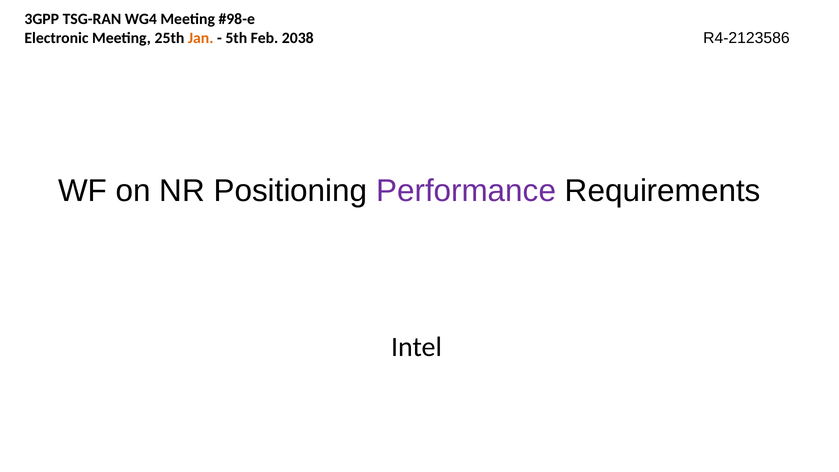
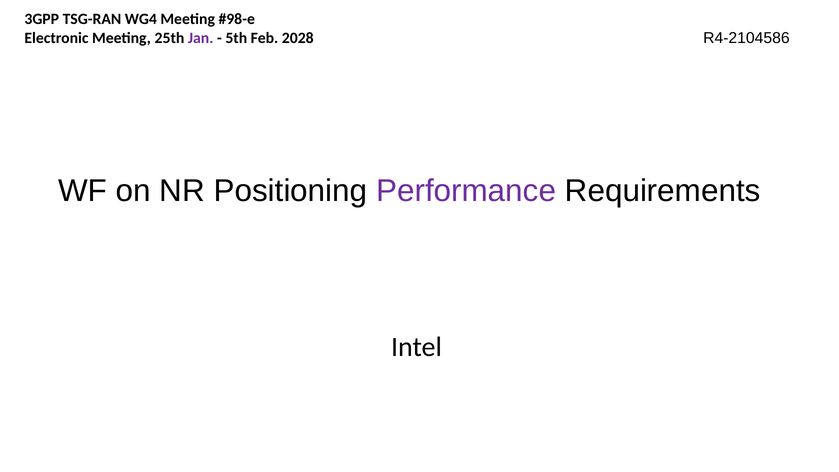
R4-2123586: R4-2123586 -> R4-2104586 (746, 38)
Jan colour: orange -> purple (201, 38)
2038: 2038 -> 2028 (298, 38)
